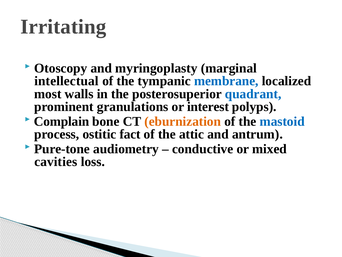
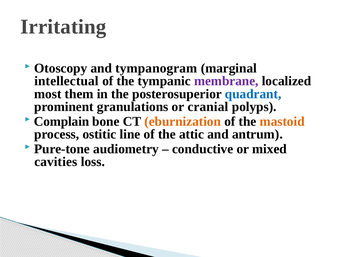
myringoplasty: myringoplasty -> tympanogram (156, 68)
membrane colour: blue -> purple (226, 81)
walls: walls -> them (79, 94)
interest: interest -> cranial (208, 106)
mastoid colour: blue -> orange (282, 121)
fact: fact -> line (130, 134)
